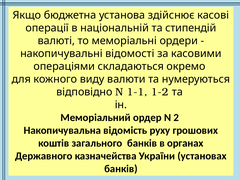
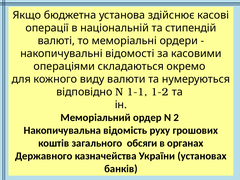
загального банків: банків -> обсяги (142, 143)
